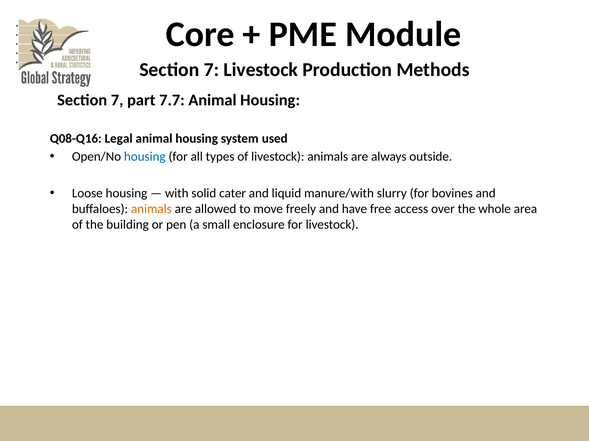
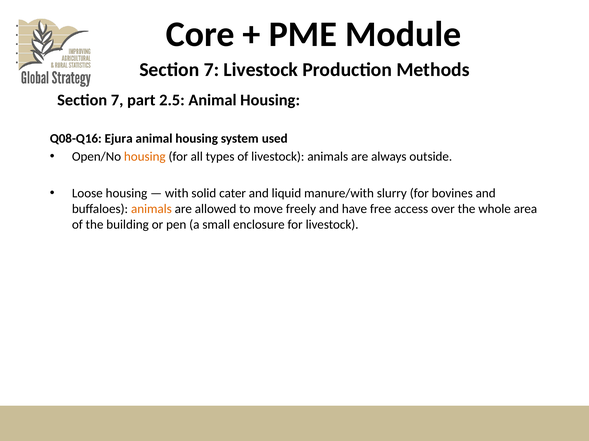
7.7: 7.7 -> 2.5 (172, 100)
Legal: Legal -> Ejura (119, 139)
housing colour: blue -> orange (145, 157)
